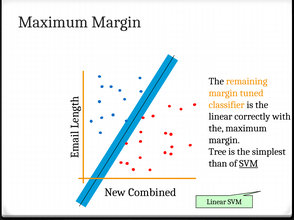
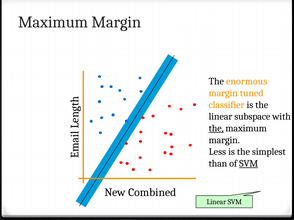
remaining: remaining -> enormous (247, 82)
correctly: correctly -> subspace (252, 117)
the underline: none -> present (216, 129)
Tree: Tree -> Less (217, 152)
